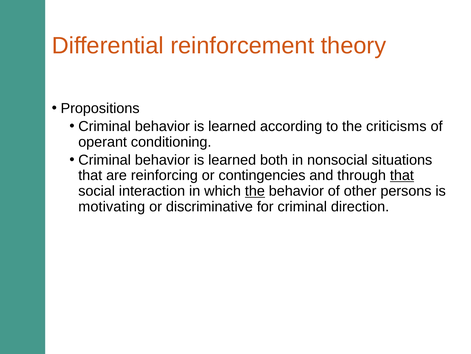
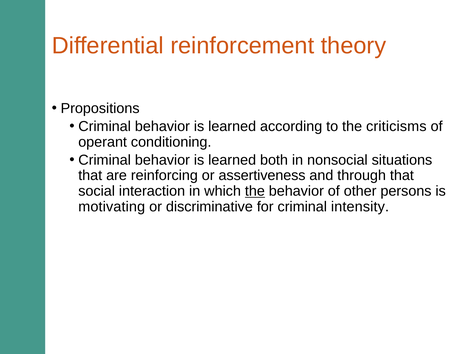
contingencies: contingencies -> assertiveness (262, 175)
that underline: present -> none (402, 175)
direction: direction -> intensity (360, 206)
